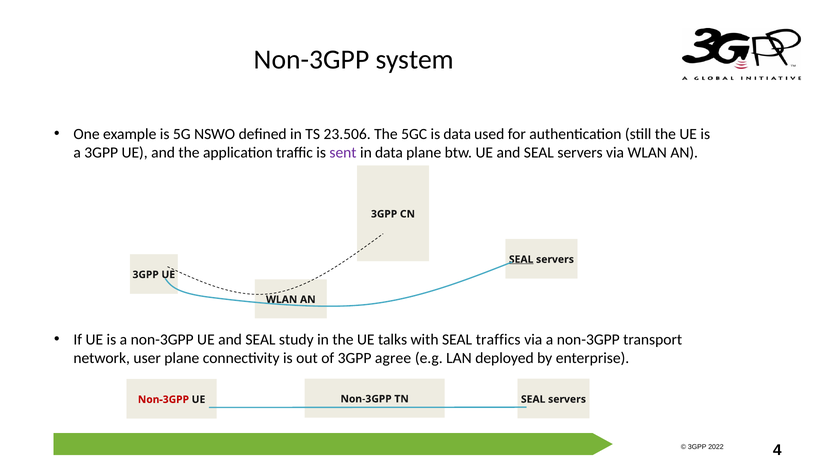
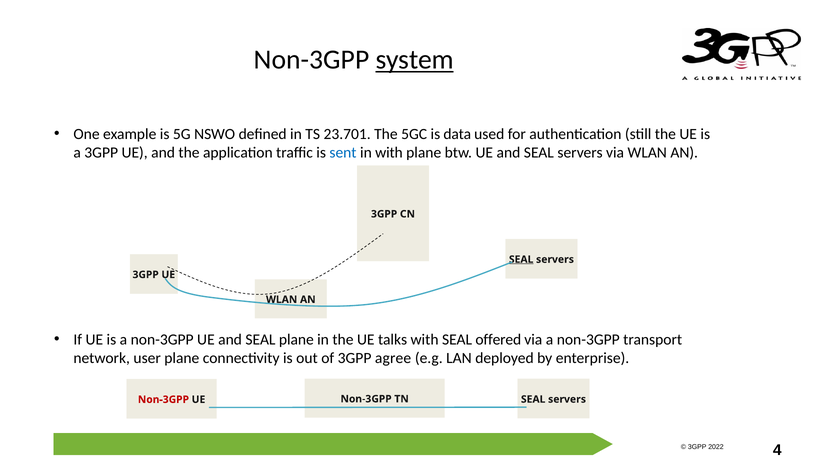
system underline: none -> present (415, 60)
23.506: 23.506 -> 23.701 (347, 134)
sent colour: purple -> blue (343, 153)
in data: data -> with (389, 153)
SEAL study: study -> plane (296, 340)
traffics: traffics -> offered (498, 340)
